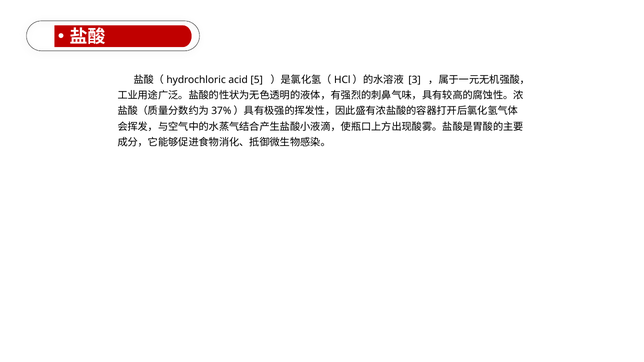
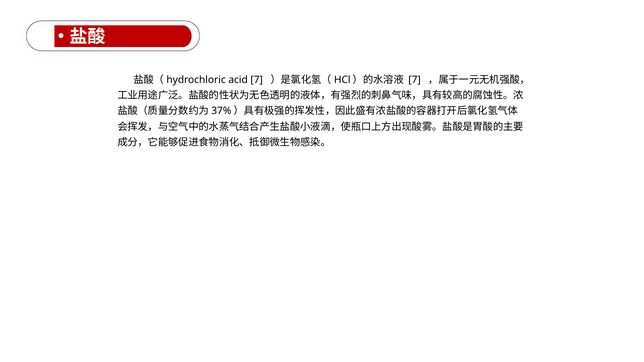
acid 5: 5 -> 7 (257, 80)
3: 3 -> 7 (415, 80)
